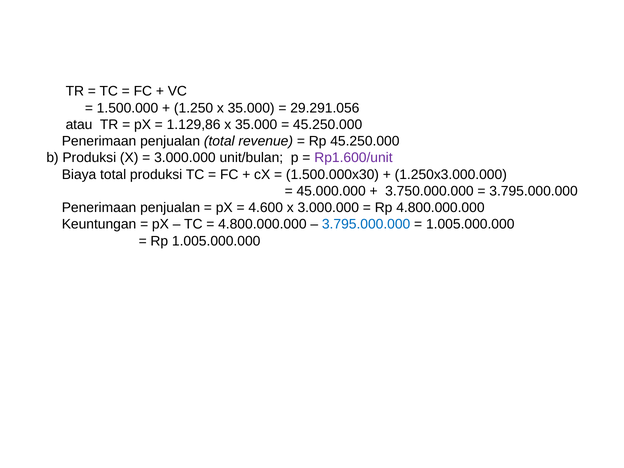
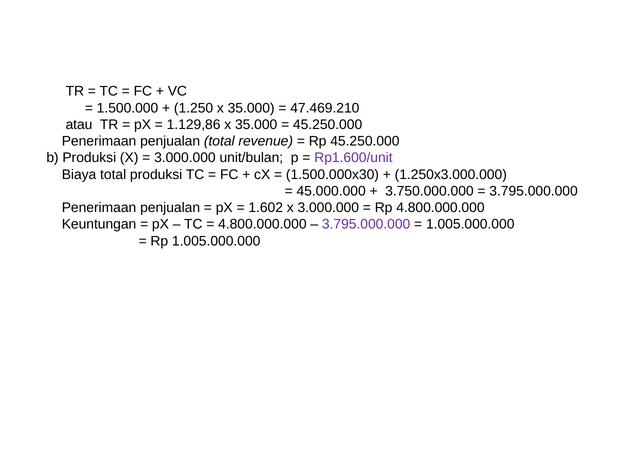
29.291.056: 29.291.056 -> 47.469.210 (325, 108)
4.600: 4.600 -> 1.602 (266, 208)
3.795.000.000 colour: blue -> purple (366, 224)
